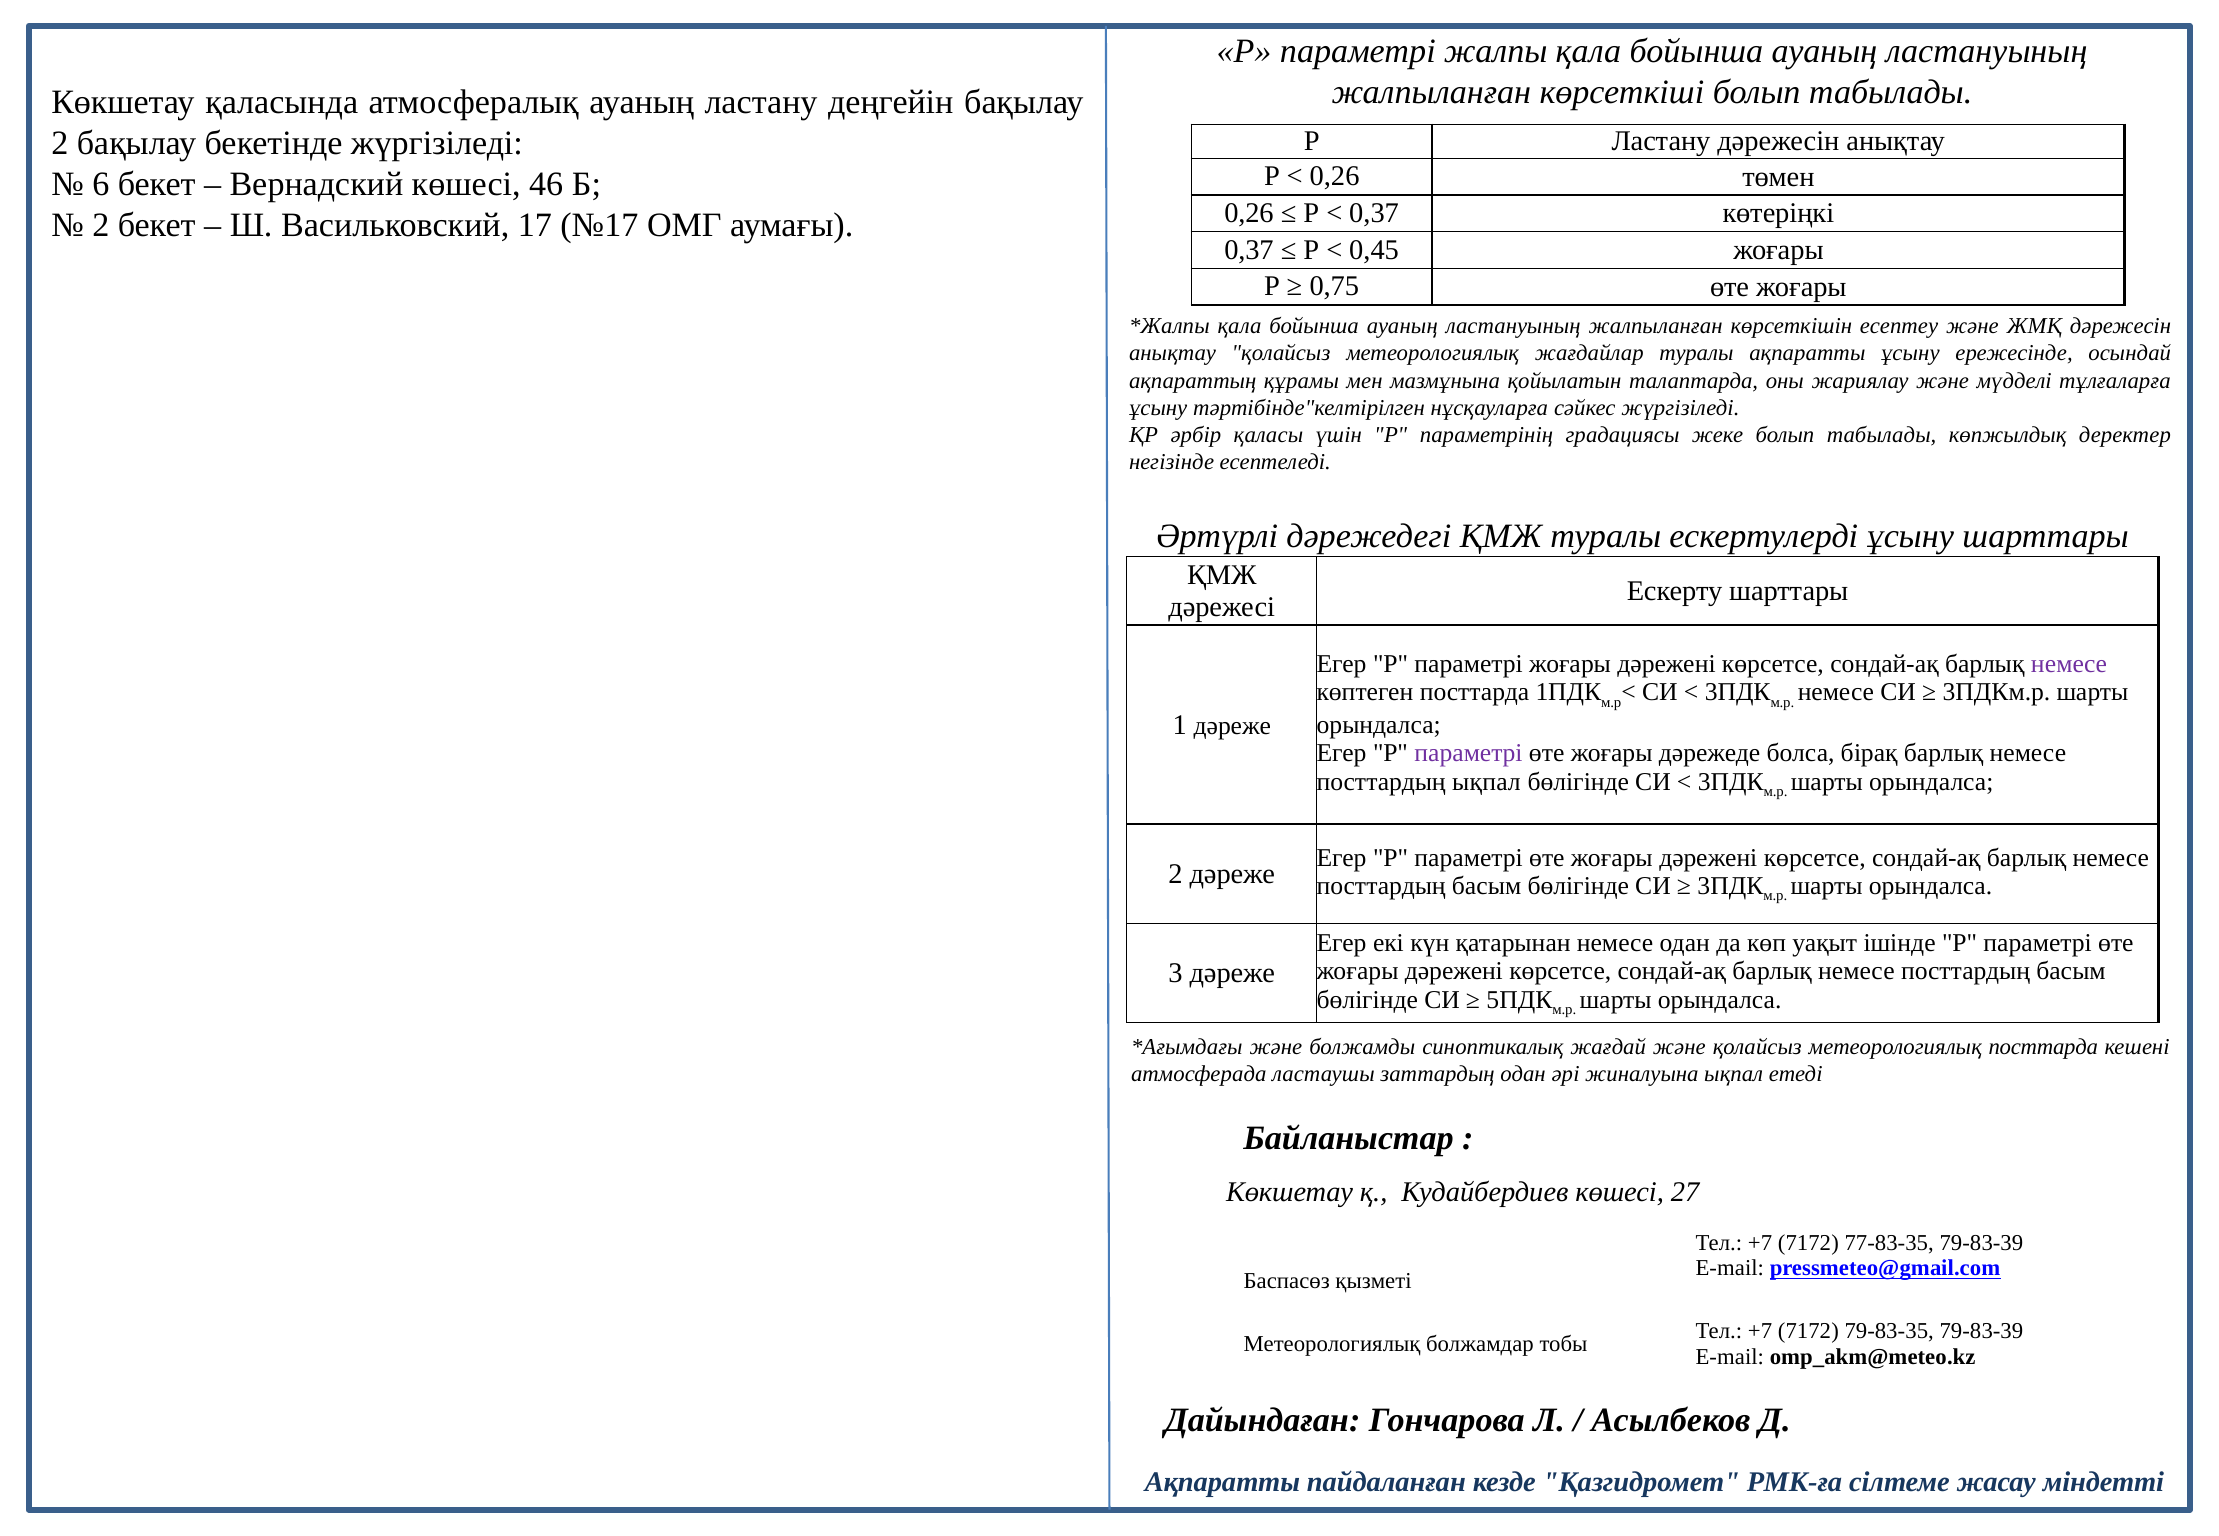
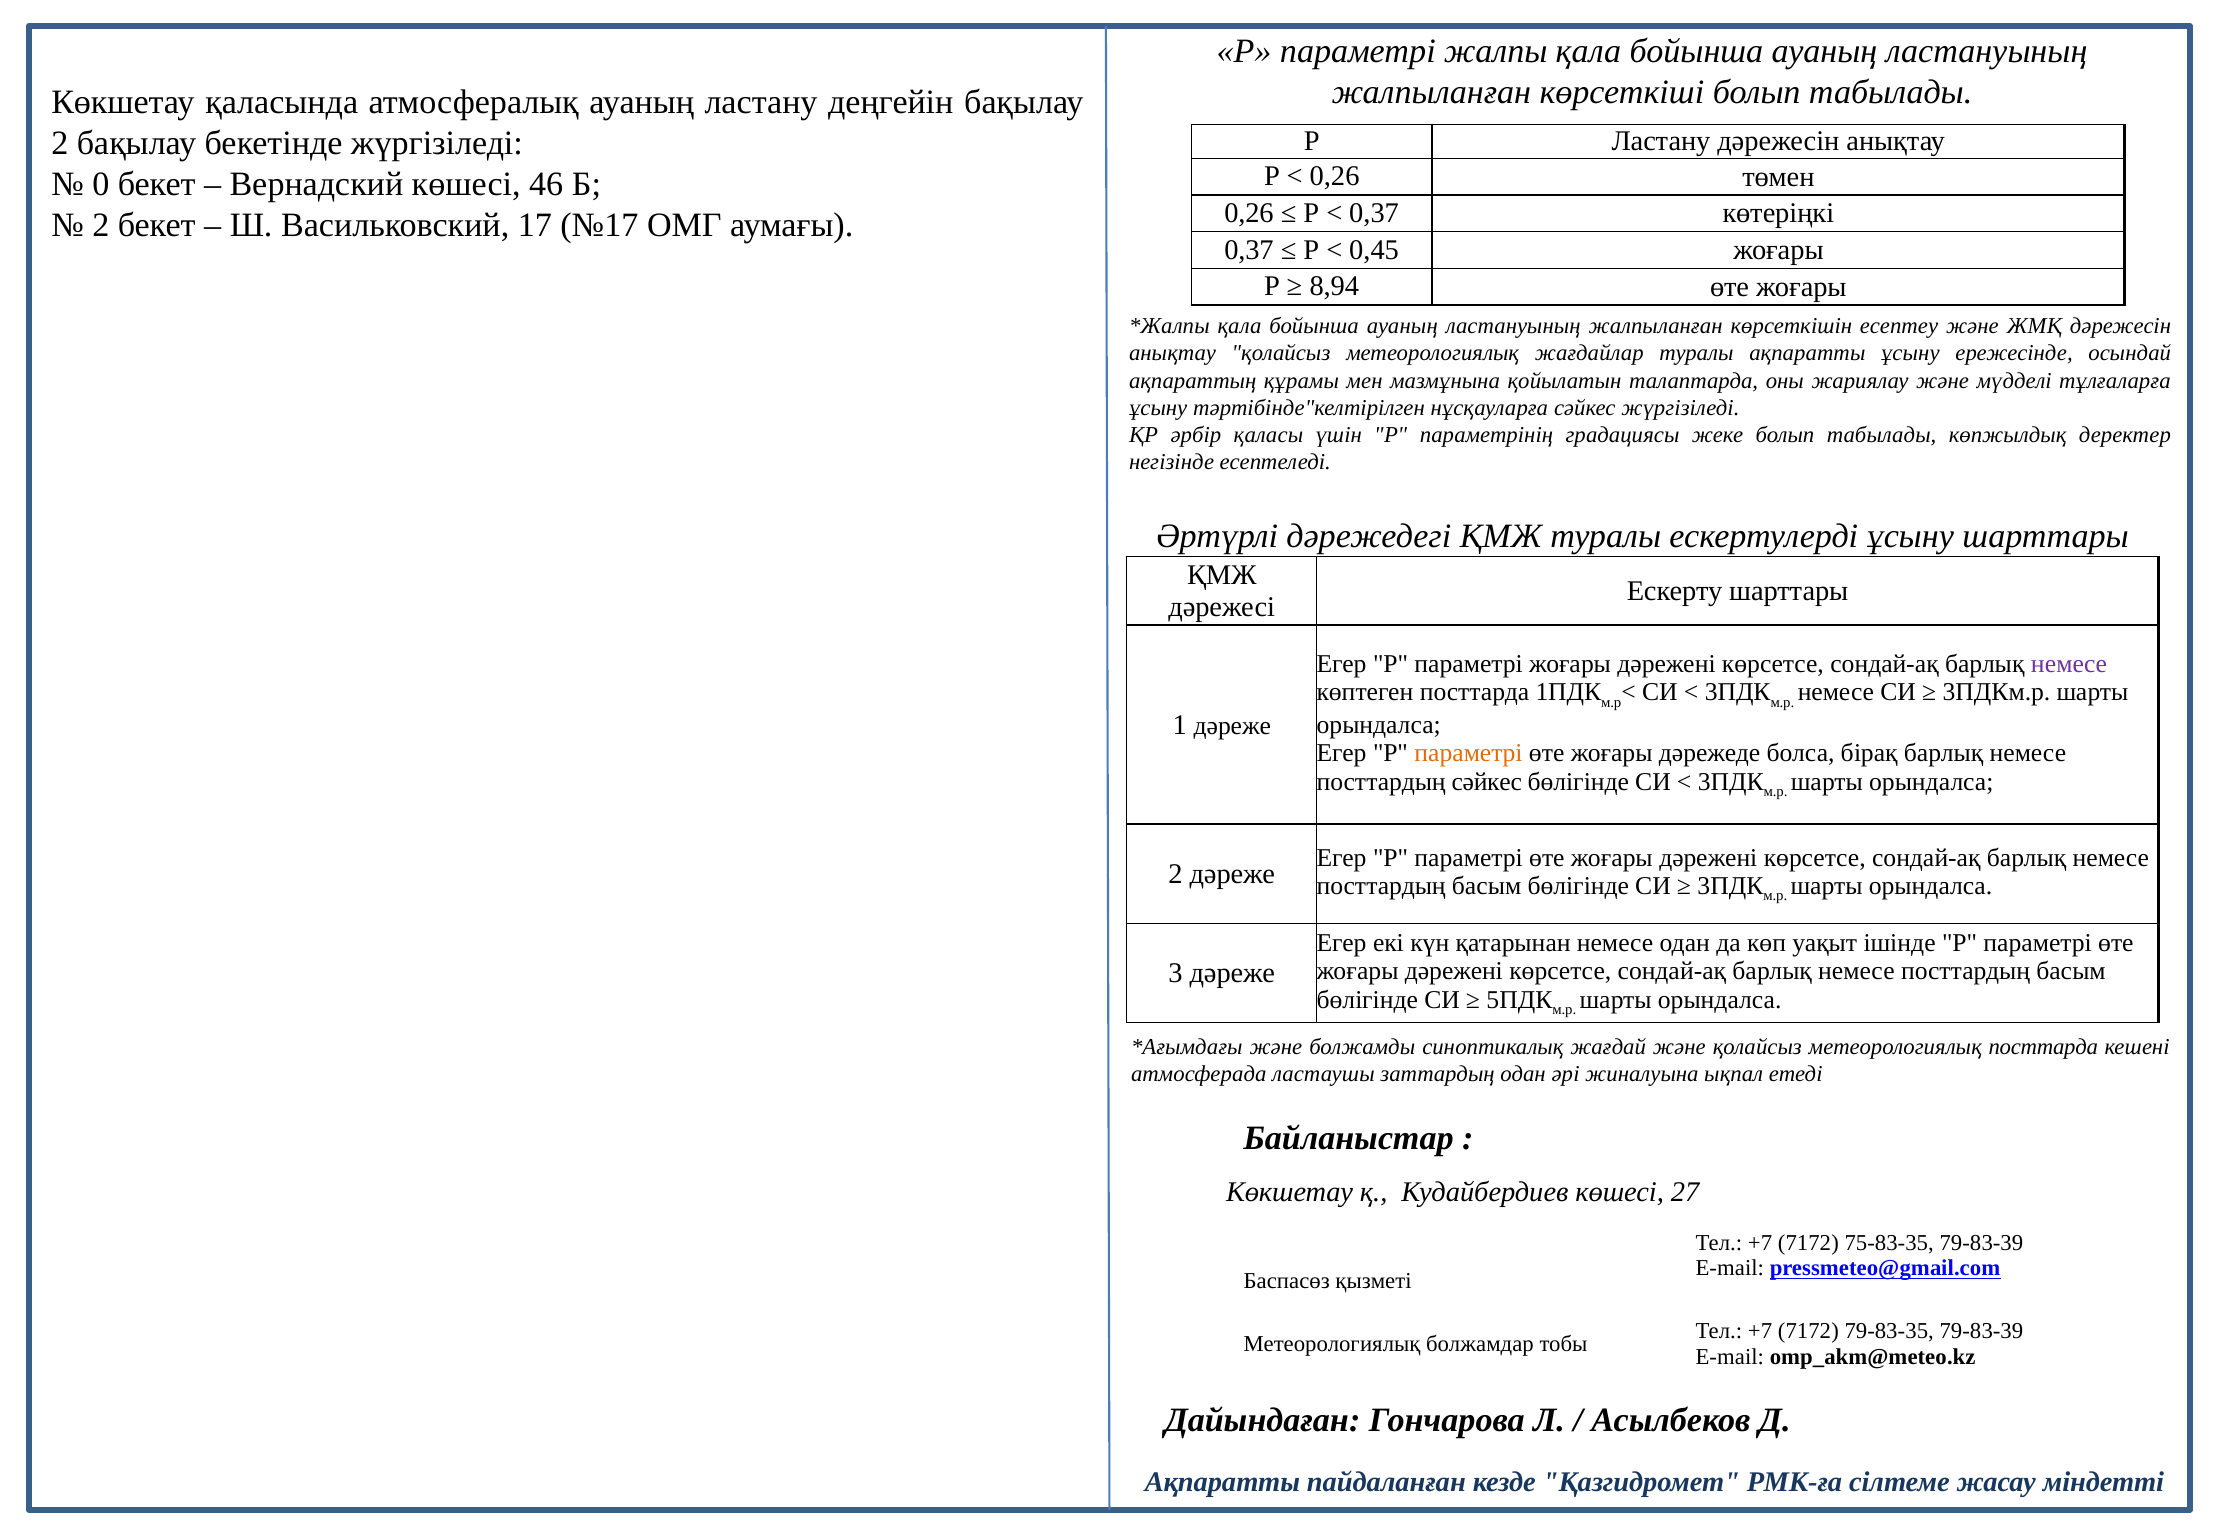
6: 6 -> 0 (101, 185)
0,75: 0,75 -> 8,94 (1334, 286)
параметрі colour: purple -> orange (1468, 753)
посттардың ықпал: ықпал -> сәйкес (1487, 782)
77-83-35: 77-83-35 -> 75-83-35 (1889, 1243)
